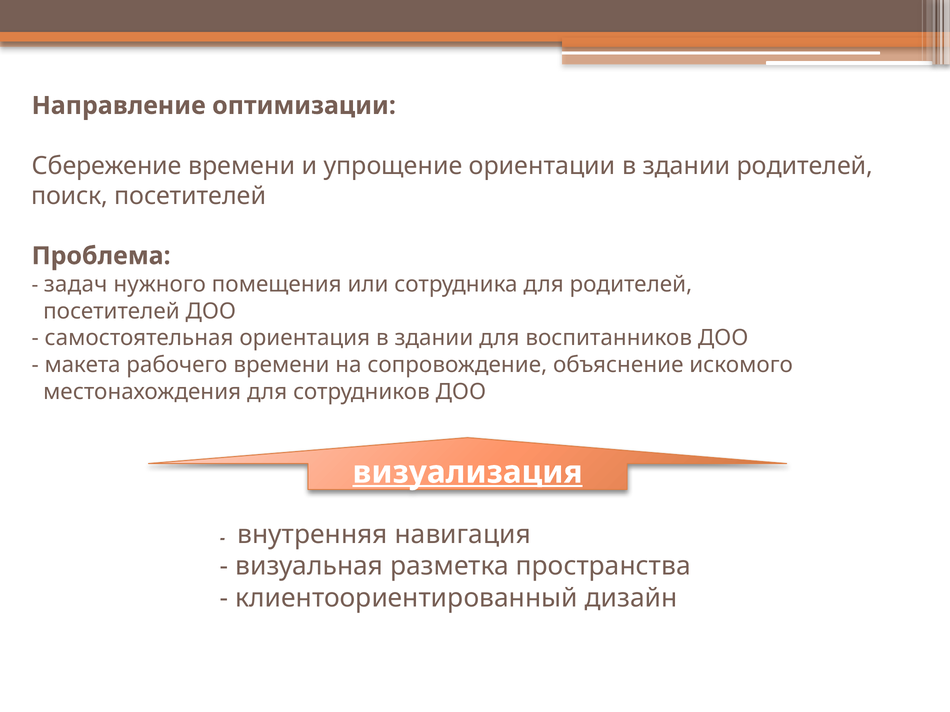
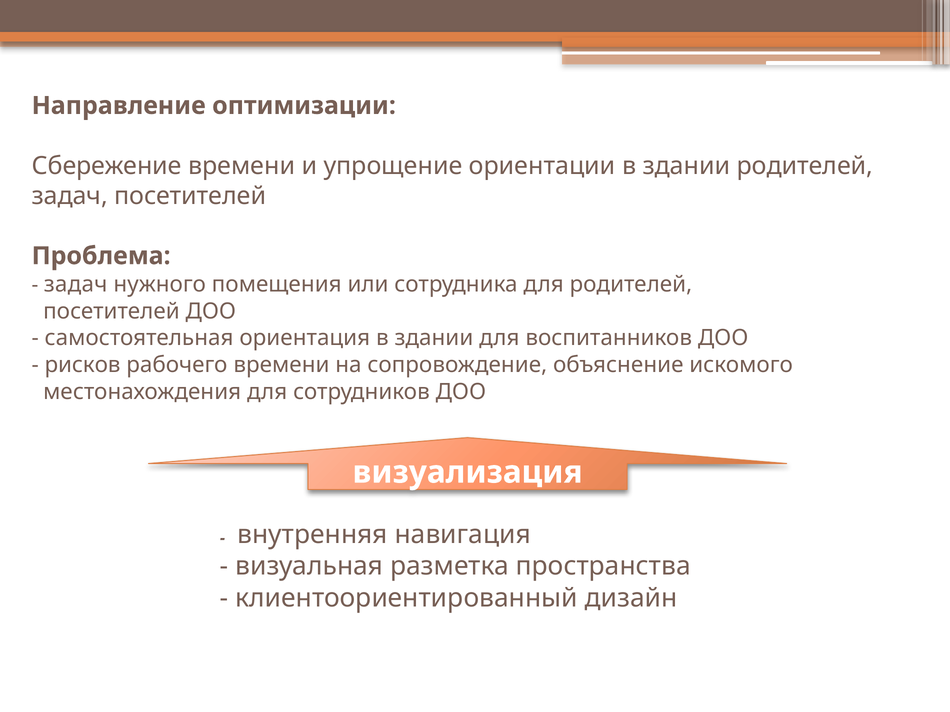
поиск: поиск -> задач (70, 196)
макета: макета -> рисков (83, 365)
визуализация underline: present -> none (468, 473)
